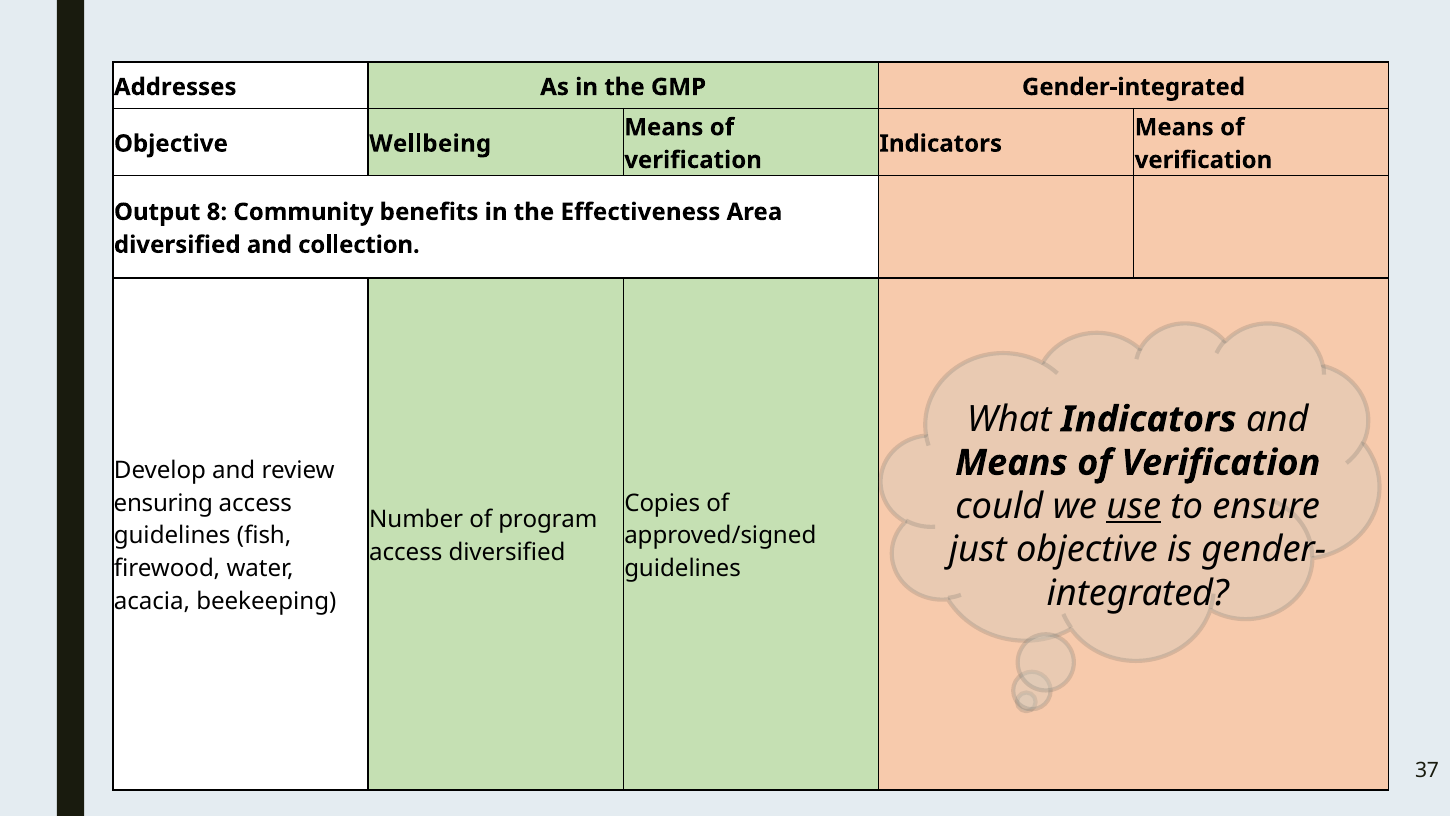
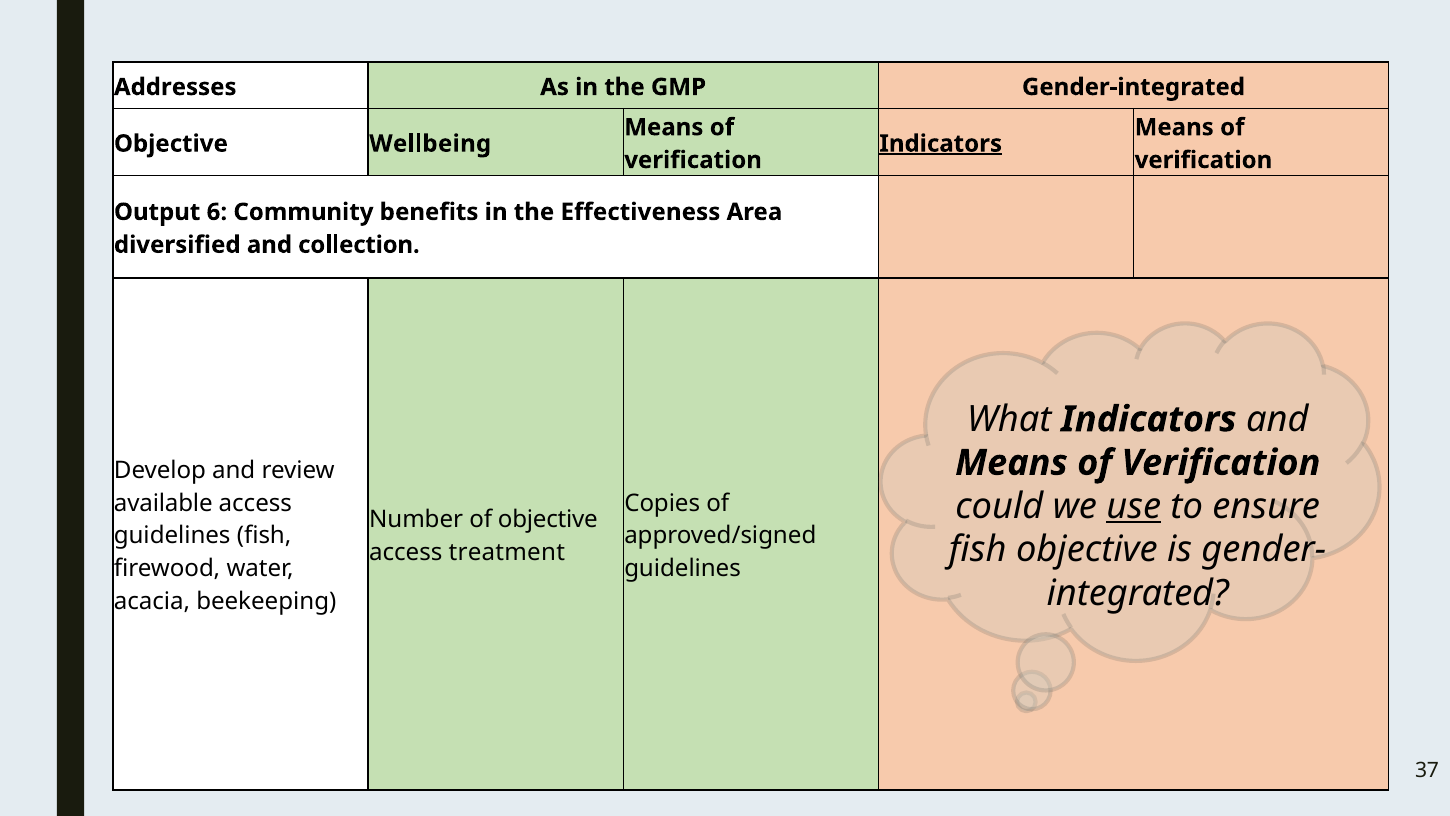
Indicators underline: none -> present (941, 144)
8: 8 -> 6 (217, 212)
ensuring: ensuring -> available (163, 503)
of program: program -> objective (548, 519)
just: just -> fish (978, 550)
access diversified: diversified -> treatment (507, 552)
